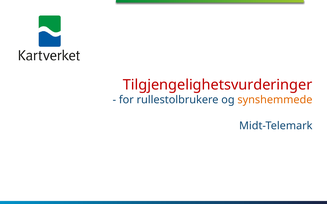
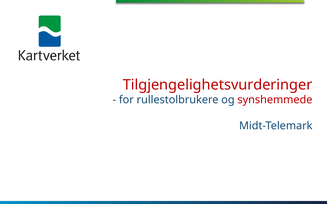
synshemmede colour: orange -> red (275, 100)
